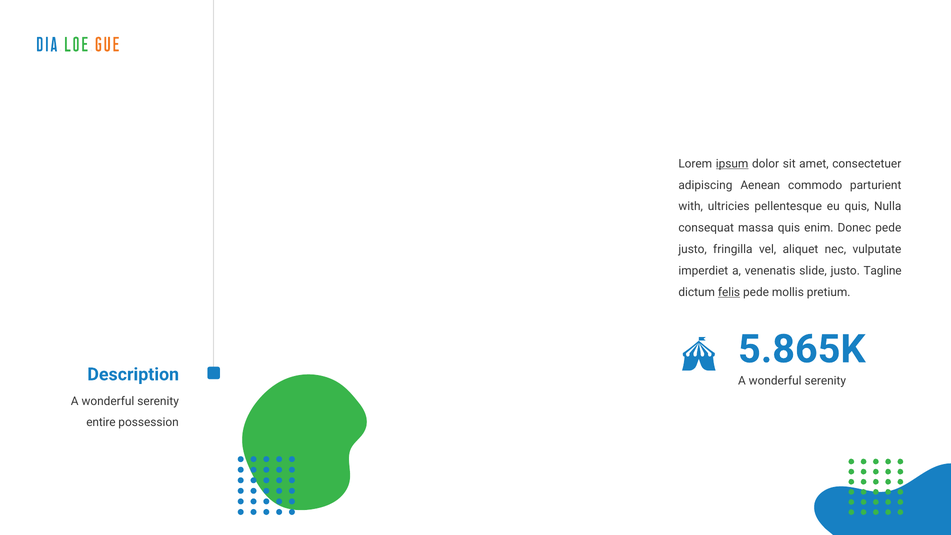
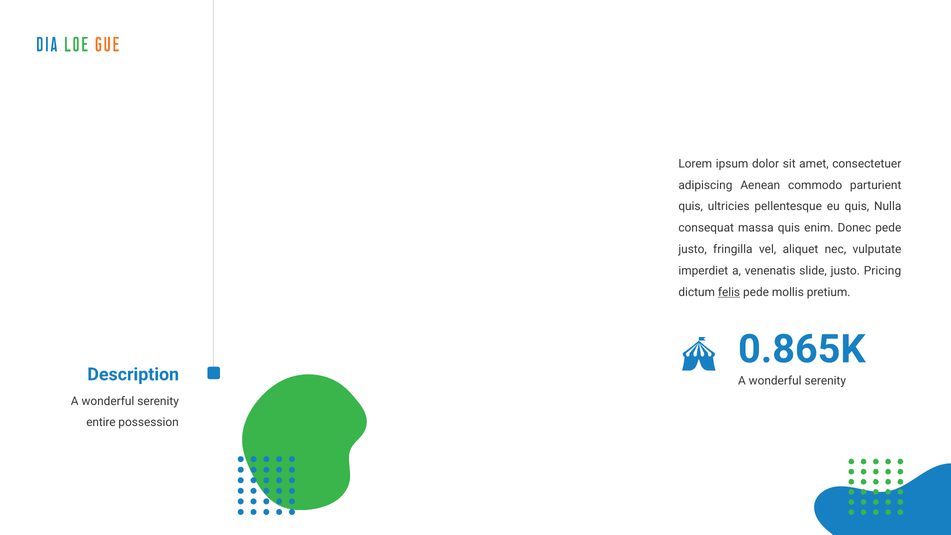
ipsum underline: present -> none (732, 164)
with: with -> quis (691, 207)
Tagline: Tagline -> Pricing (882, 271)
5.865K: 5.865K -> 0.865K (802, 349)
